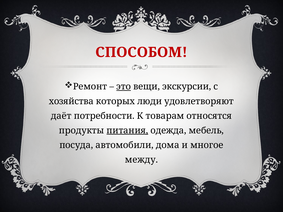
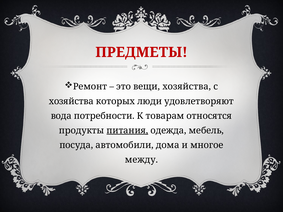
СПОСОБОМ: СПОСОБОМ -> ПРЕДМЕТЫ (141, 52)
это underline: present -> none (124, 87)
вещи экскурсии: экскурсии -> хозяйства (187, 87)
даёт: даёт -> вода (61, 116)
